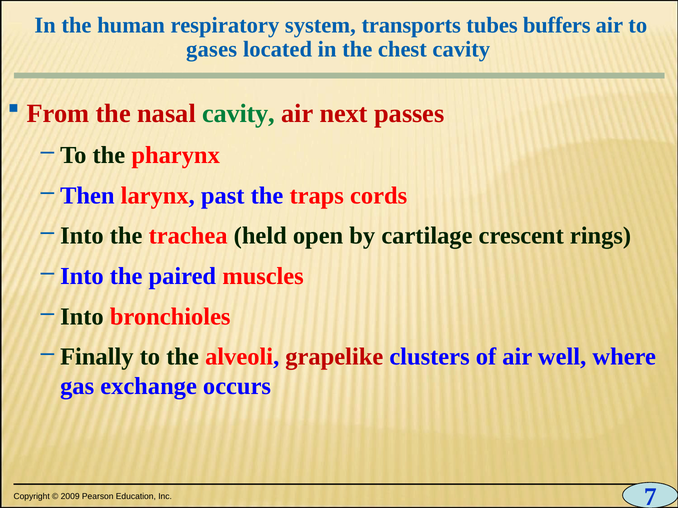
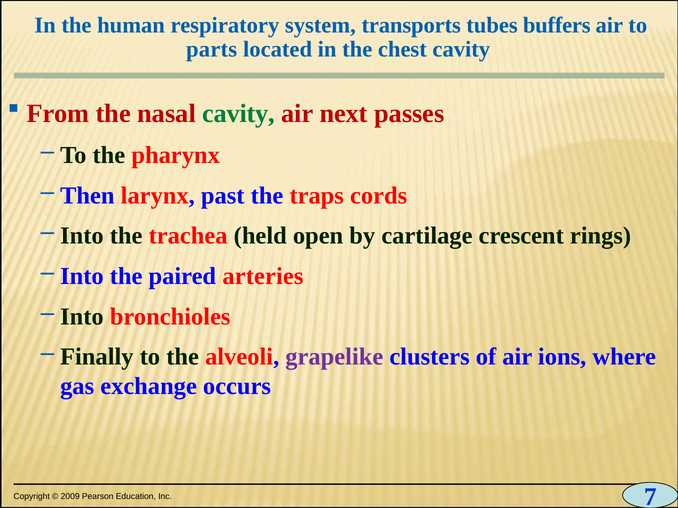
gases: gases -> parts (212, 50)
muscles: muscles -> arteries (263, 276)
grapelike colour: red -> purple (334, 357)
well: well -> ions (562, 357)
